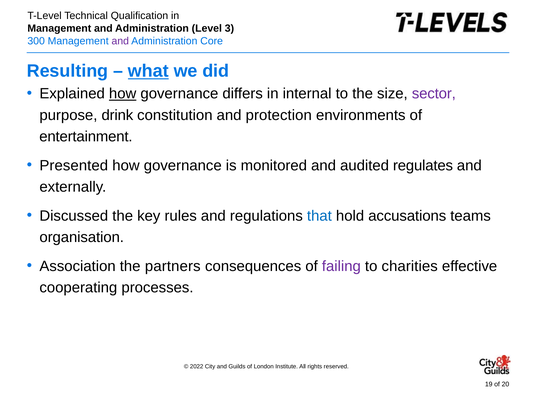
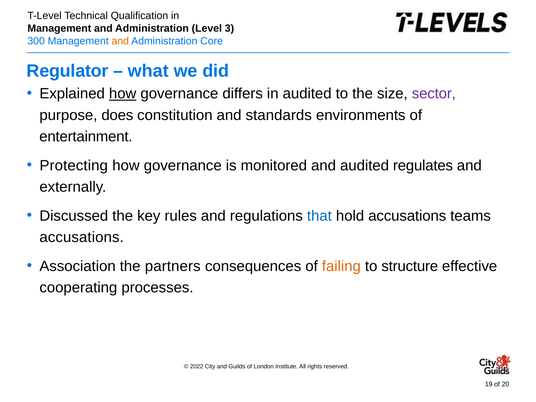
and colour: purple -> orange (120, 41)
Resulting: Resulting -> Regulator (68, 71)
what underline: present -> none (148, 71)
in internal: internal -> audited (307, 94)
drink: drink -> does (117, 115)
protection: protection -> standards (279, 115)
Presented: Presented -> Protecting (74, 165)
organisation: organisation -> accusations (82, 237)
failing colour: purple -> orange (341, 266)
charities: charities -> structure (410, 266)
